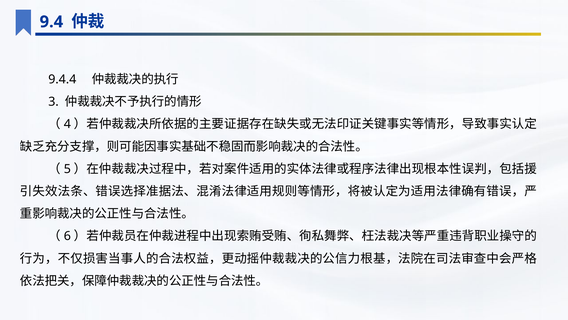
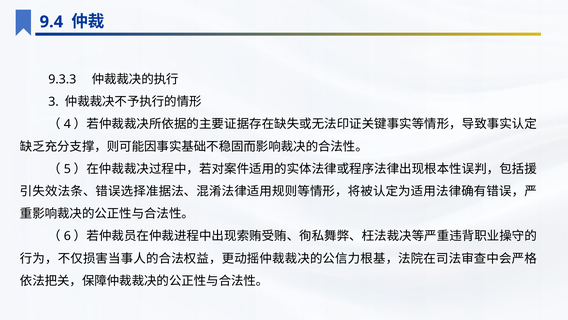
9.4.4: 9.4.4 -> 9.3.3 (62, 79)
